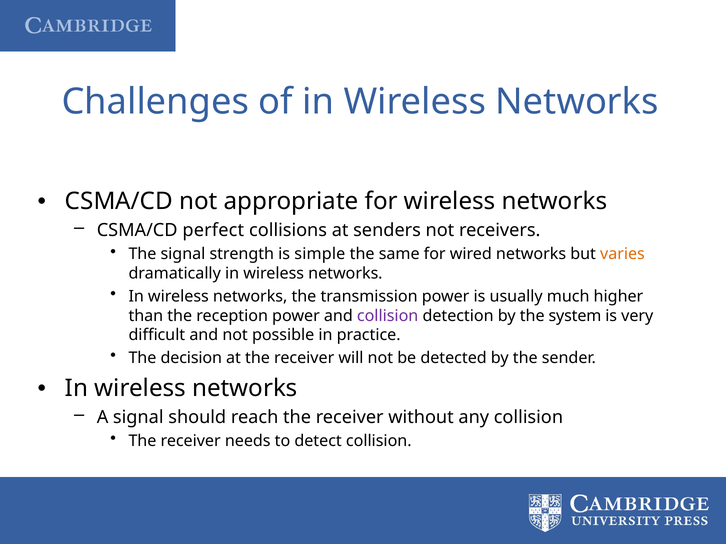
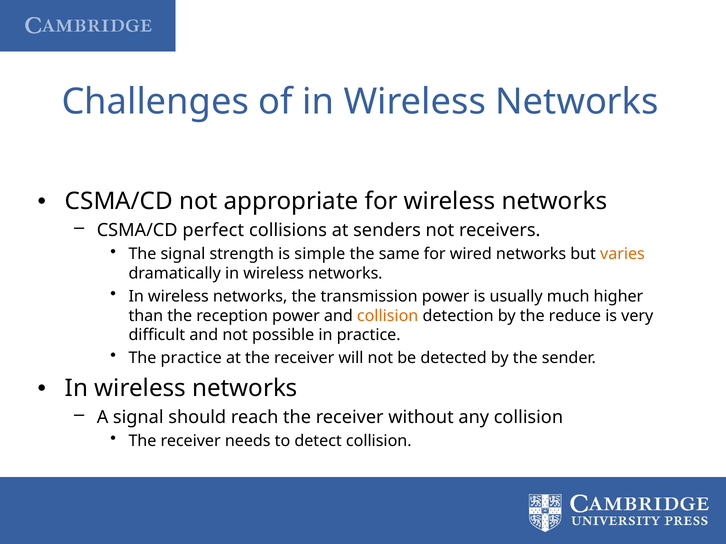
collision colour: purple -> orange (388, 316)
system: system -> reduce (575, 316)
The decision: decision -> practice (191, 358)
